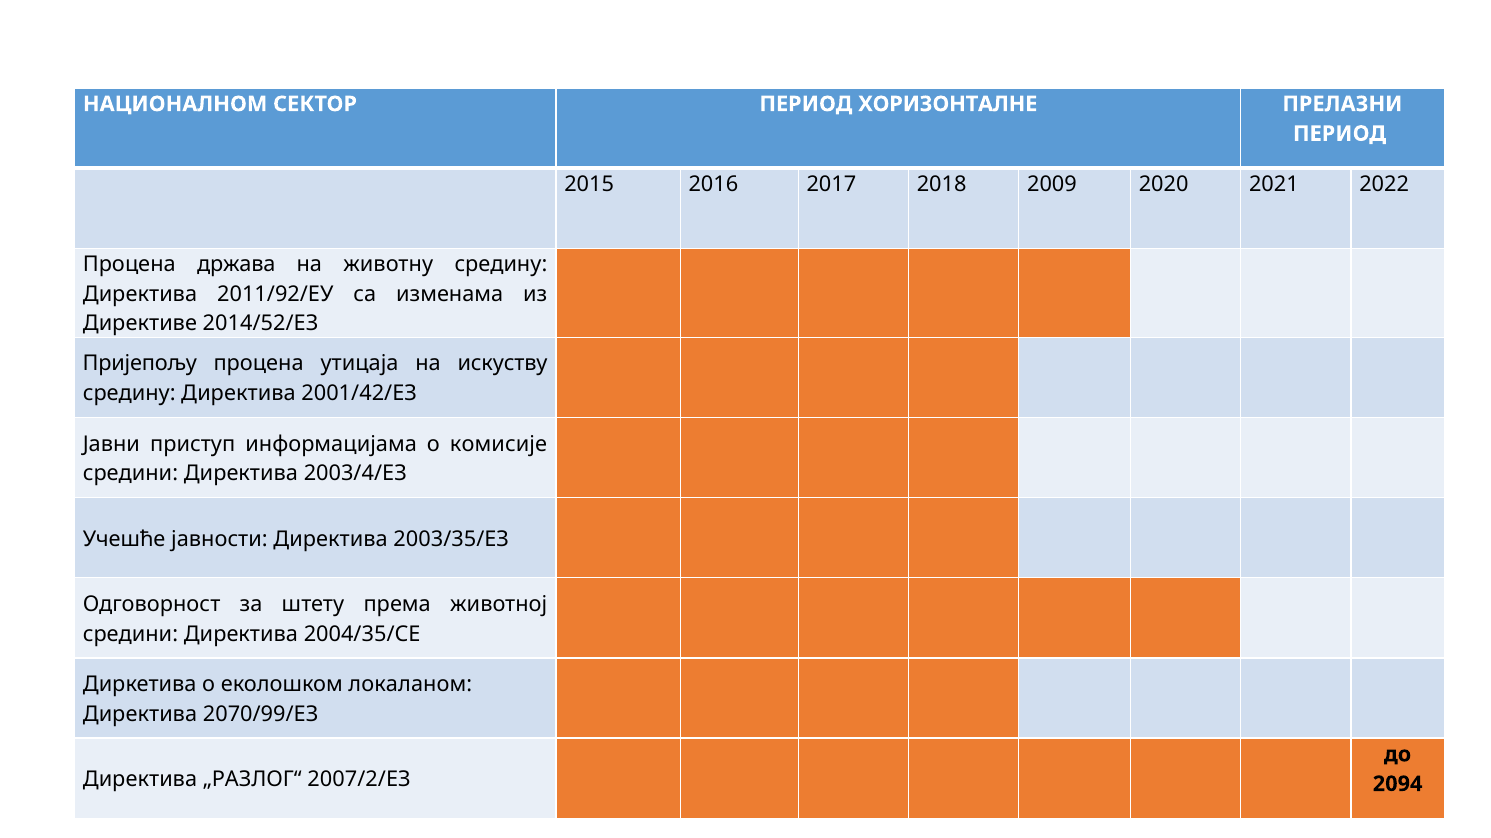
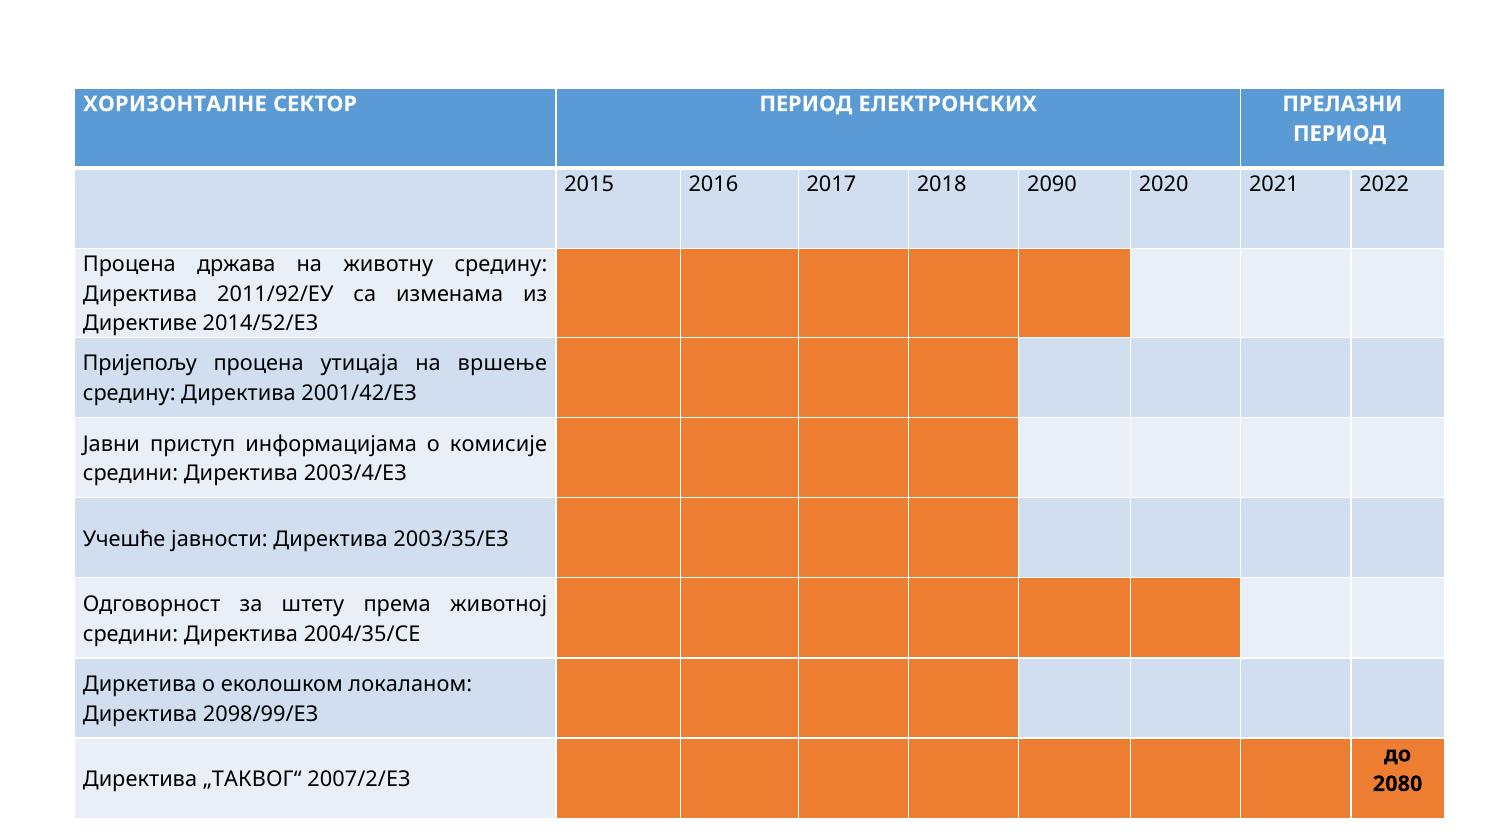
НАЦИОНАЛНОМ: НАЦИОНАЛНОМ -> ХОРИЗОНТАЛНЕ (175, 104)
ХОРИЗОНТАЛНЕ: ХОРИЗОНТАЛНЕ -> ЕЛЕКТРОНСКИХ (948, 104)
2009: 2009 -> 2090 (1052, 184)
искуству: искуству -> вршење (502, 364)
2070/99/EЗ: 2070/99/EЗ -> 2098/99/EЗ (261, 715)
„РАЗЛОГ“: „РАЗЛОГ“ -> „ТАКВОГ“ (252, 780)
2094: 2094 -> 2080 (1398, 784)
